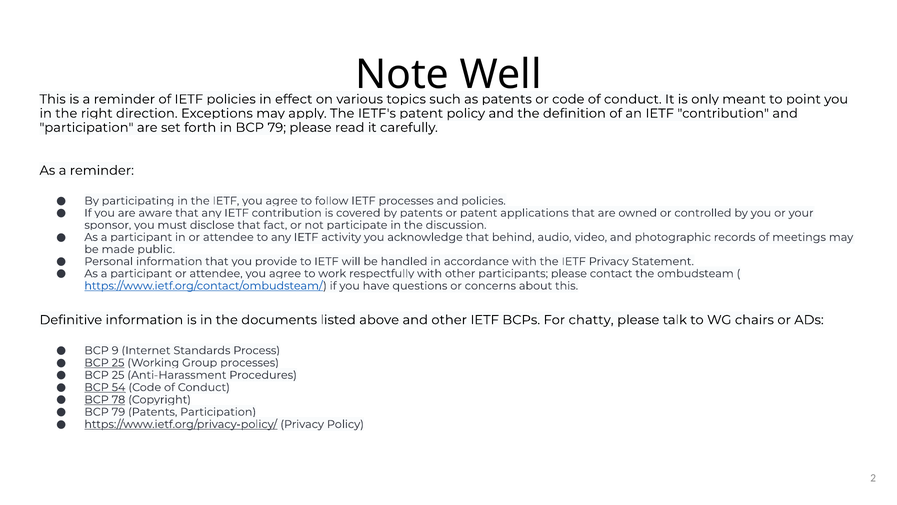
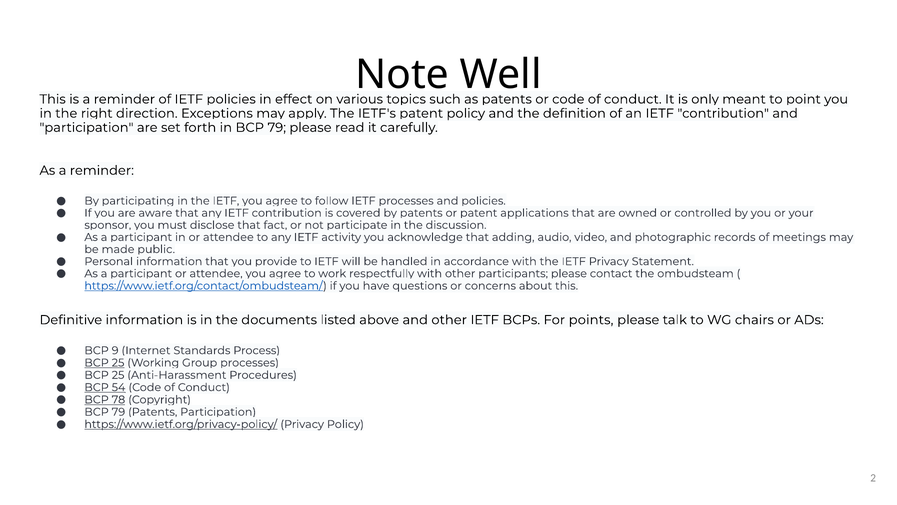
behind: behind -> adding (513, 237)
chatty: chatty -> points (591, 320)
